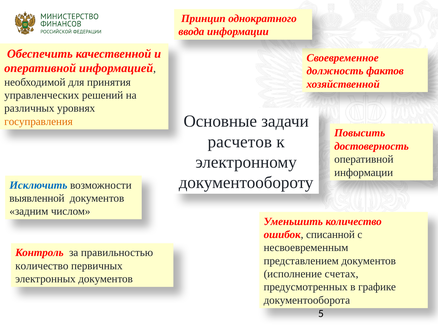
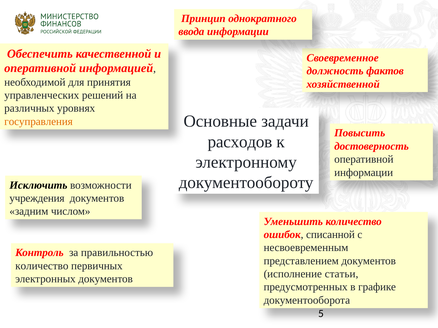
расчетов: расчетов -> расходов (240, 142)
Исключить colour: blue -> black (38, 185)
выявленной: выявленной -> учреждения (37, 198)
счетах: счетах -> статьи (342, 274)
